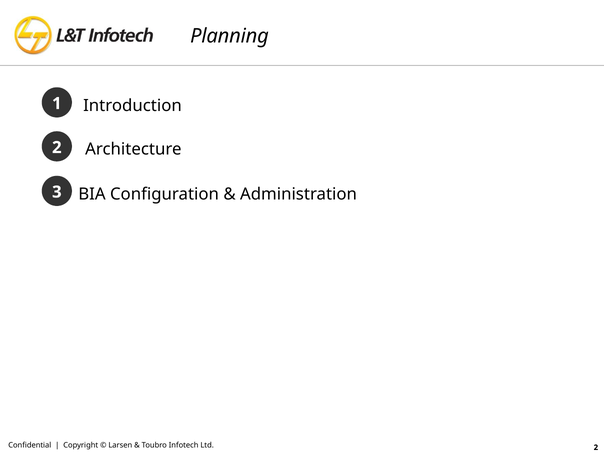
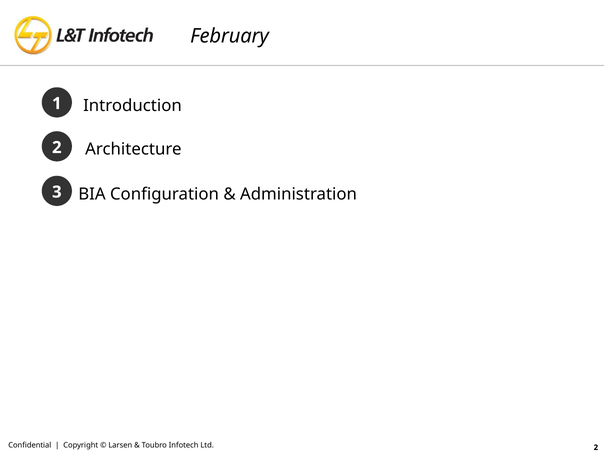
Planning: Planning -> February (230, 36)
